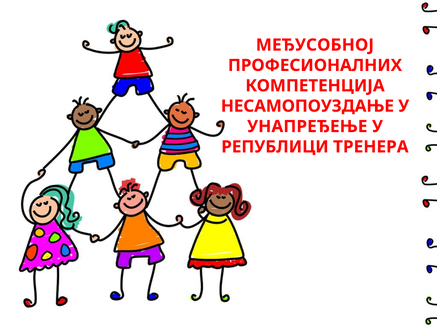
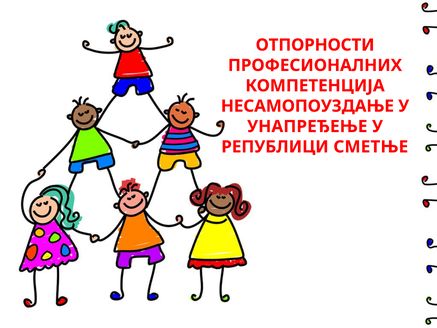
МЕЂУСОБНОЈ: МЕЂУСОБНОЈ -> ОТПОРНОСТИ (315, 45)
ТРЕНЕРА: ТРЕНЕРА -> СМЕТЊЕ (371, 147)
